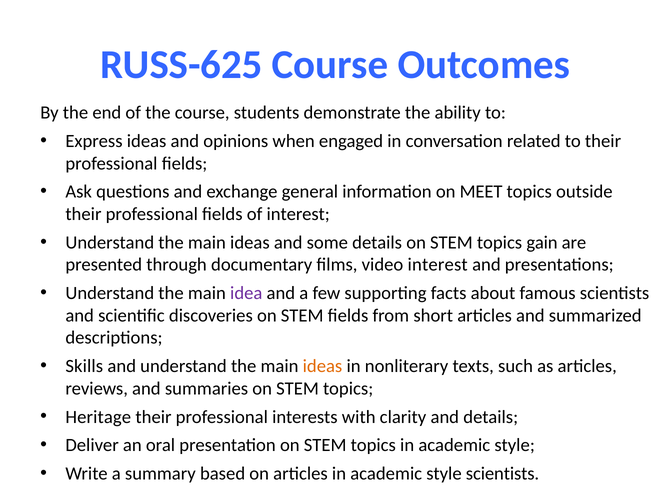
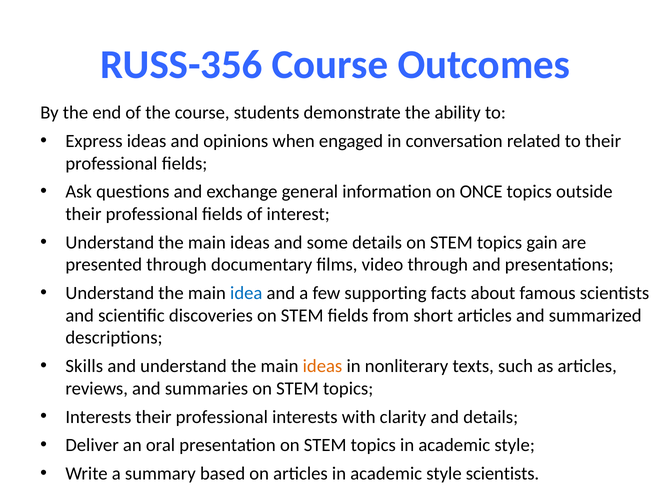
RUSS-625: RUSS-625 -> RUSS-356 (181, 65)
MEET: MEET -> ONCE (481, 192)
video interest: interest -> through (438, 265)
idea colour: purple -> blue (246, 293)
Heritage: Heritage -> Interests (98, 417)
